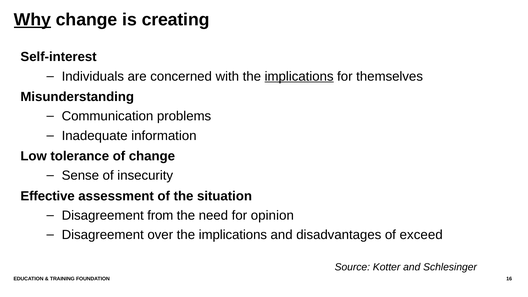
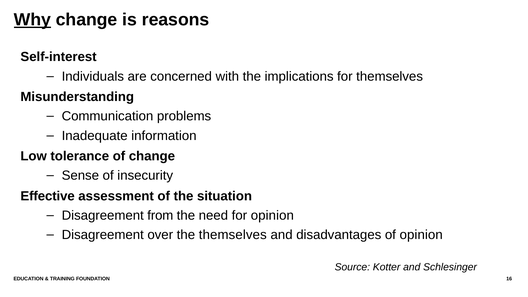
creating: creating -> reasons (176, 20)
implications underline: present -> none (299, 76)
over the implications: implications -> themselves (233, 235)
of exceed: exceed -> opinion (421, 235)
